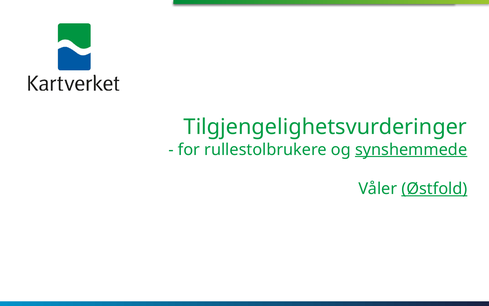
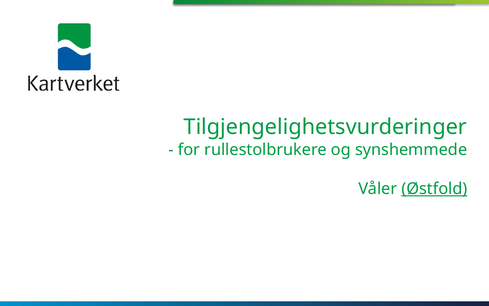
synshemmede underline: present -> none (411, 149)
